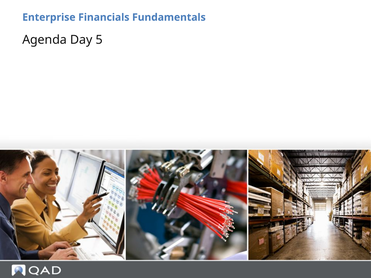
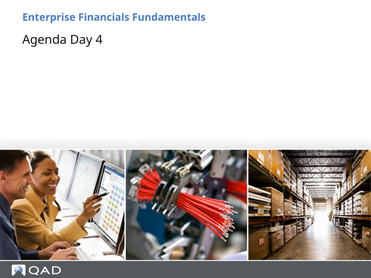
5: 5 -> 4 (99, 40)
